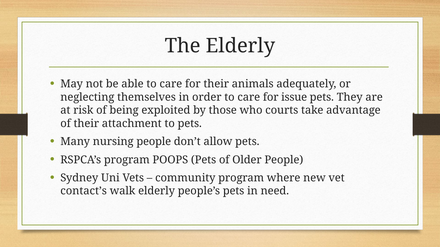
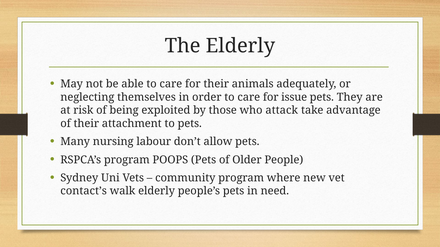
courts: courts -> attack (282, 111)
nursing people: people -> labour (154, 142)
